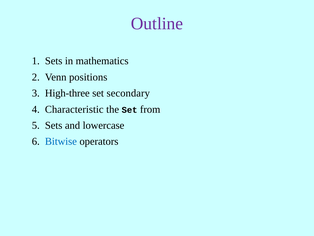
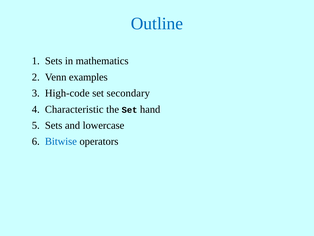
Outline colour: purple -> blue (157, 23)
positions: positions -> examples (88, 77)
High-three: High-three -> High-code (67, 93)
from: from -> hand (150, 109)
